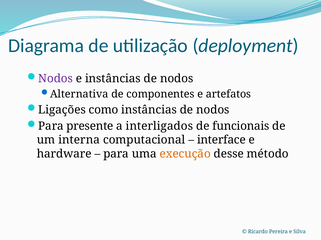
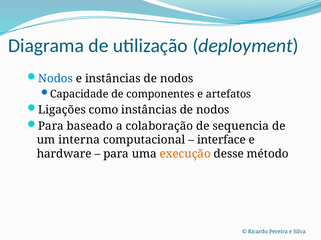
Nodos colour: purple -> blue (56, 79)
Alternativa: Alternativa -> Capacidade (79, 94)
presente: presente -> baseado (90, 126)
interligados: interligados -> colaboração (159, 126)
funcionais: funcionais -> sequencia (241, 126)
